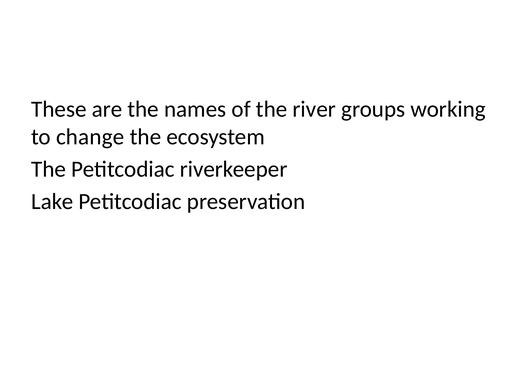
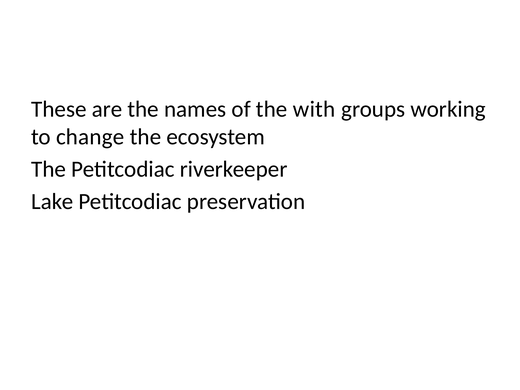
river: river -> with (314, 109)
